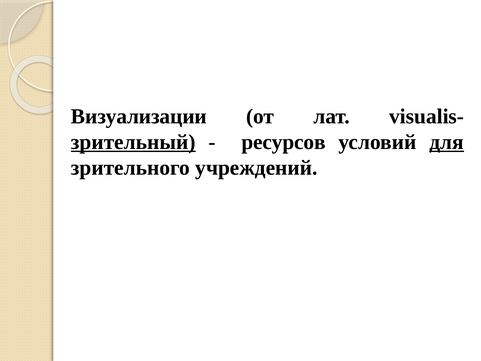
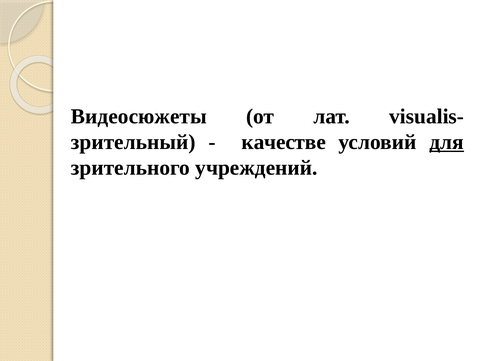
Визуализации: Визуализации -> Видеосюжеты (139, 116)
зрительный underline: present -> none (133, 142)
ресурсов: ресурсов -> качестве (284, 142)
